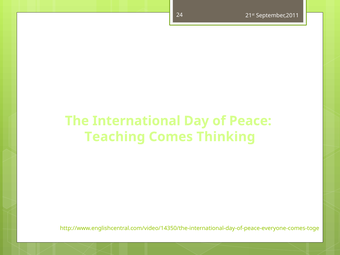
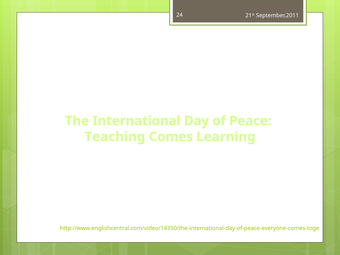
Thinking: Thinking -> Learning (226, 137)
